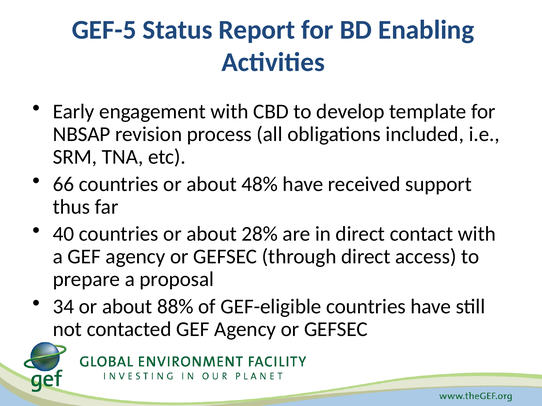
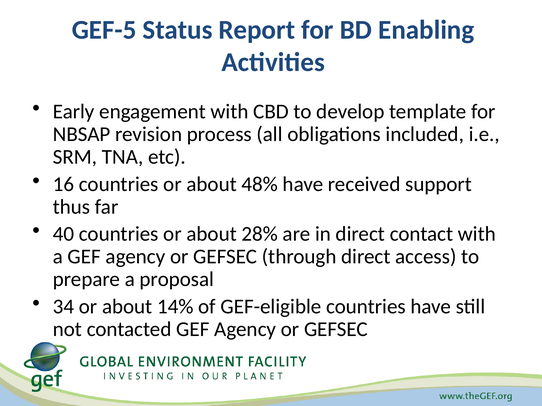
66: 66 -> 16 (64, 184)
88%: 88% -> 14% (175, 307)
